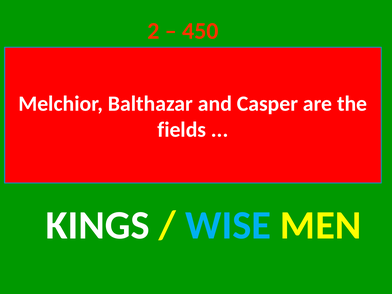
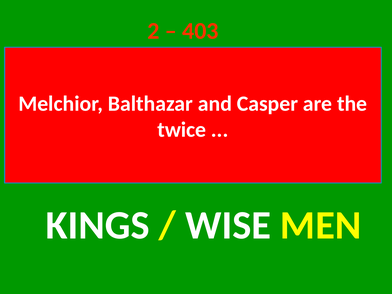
450: 450 -> 403 (200, 31)
fields: fields -> twice (182, 130)
WISE colour: light blue -> white (228, 225)
